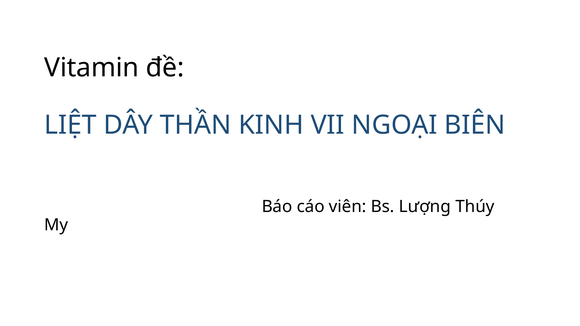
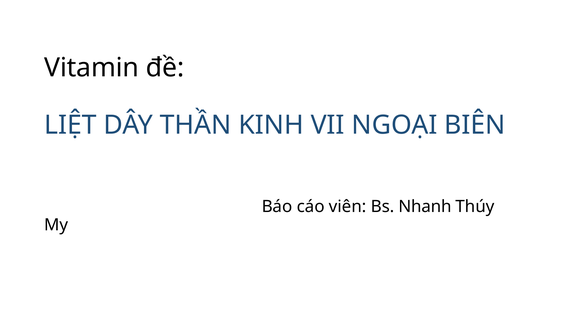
Lượng: Lượng -> Nhanh (425, 207)
